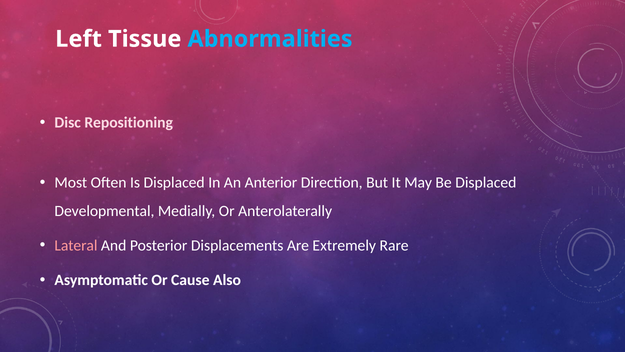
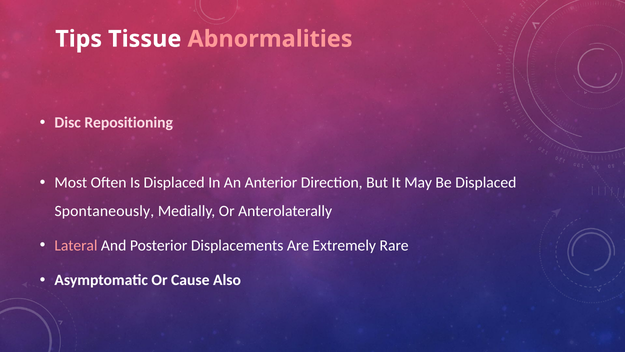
Left: Left -> Tips (79, 39)
Abnormalities colour: light blue -> pink (270, 39)
Developmental: Developmental -> Spontaneously (104, 211)
